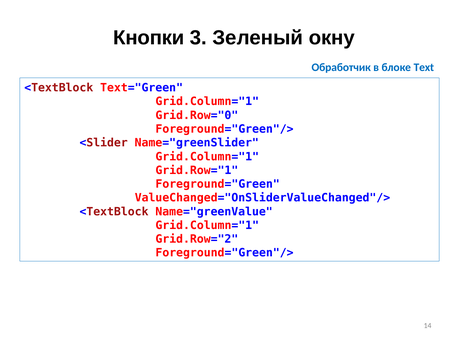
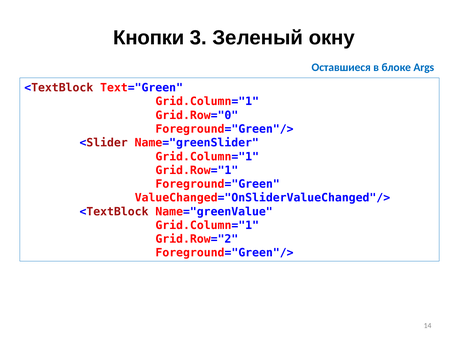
Обработчик: Обработчик -> Оставшиеся (341, 67)
Text: Text -> Args (424, 67)
